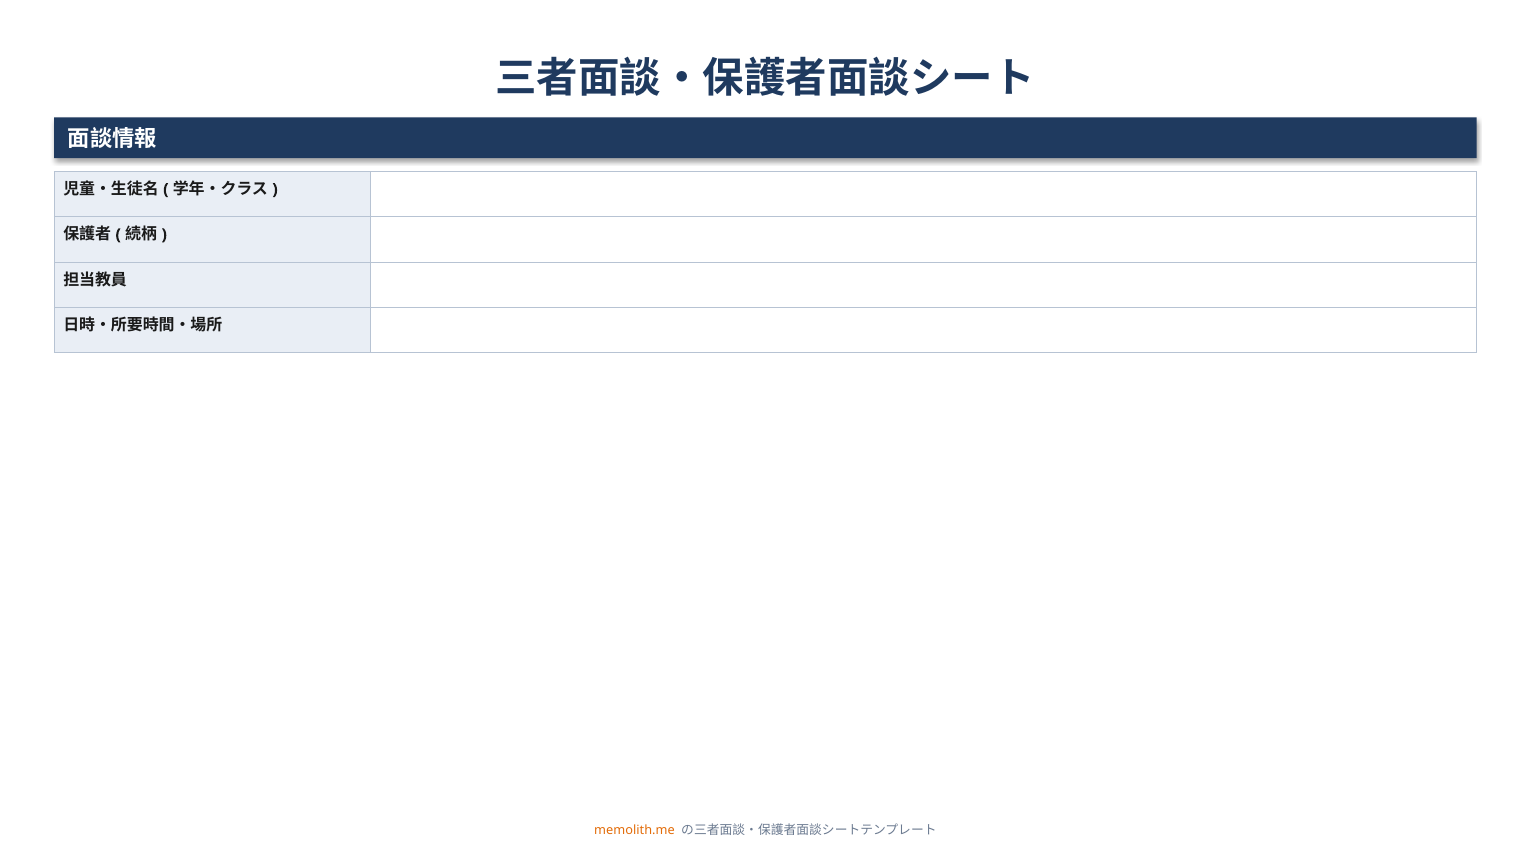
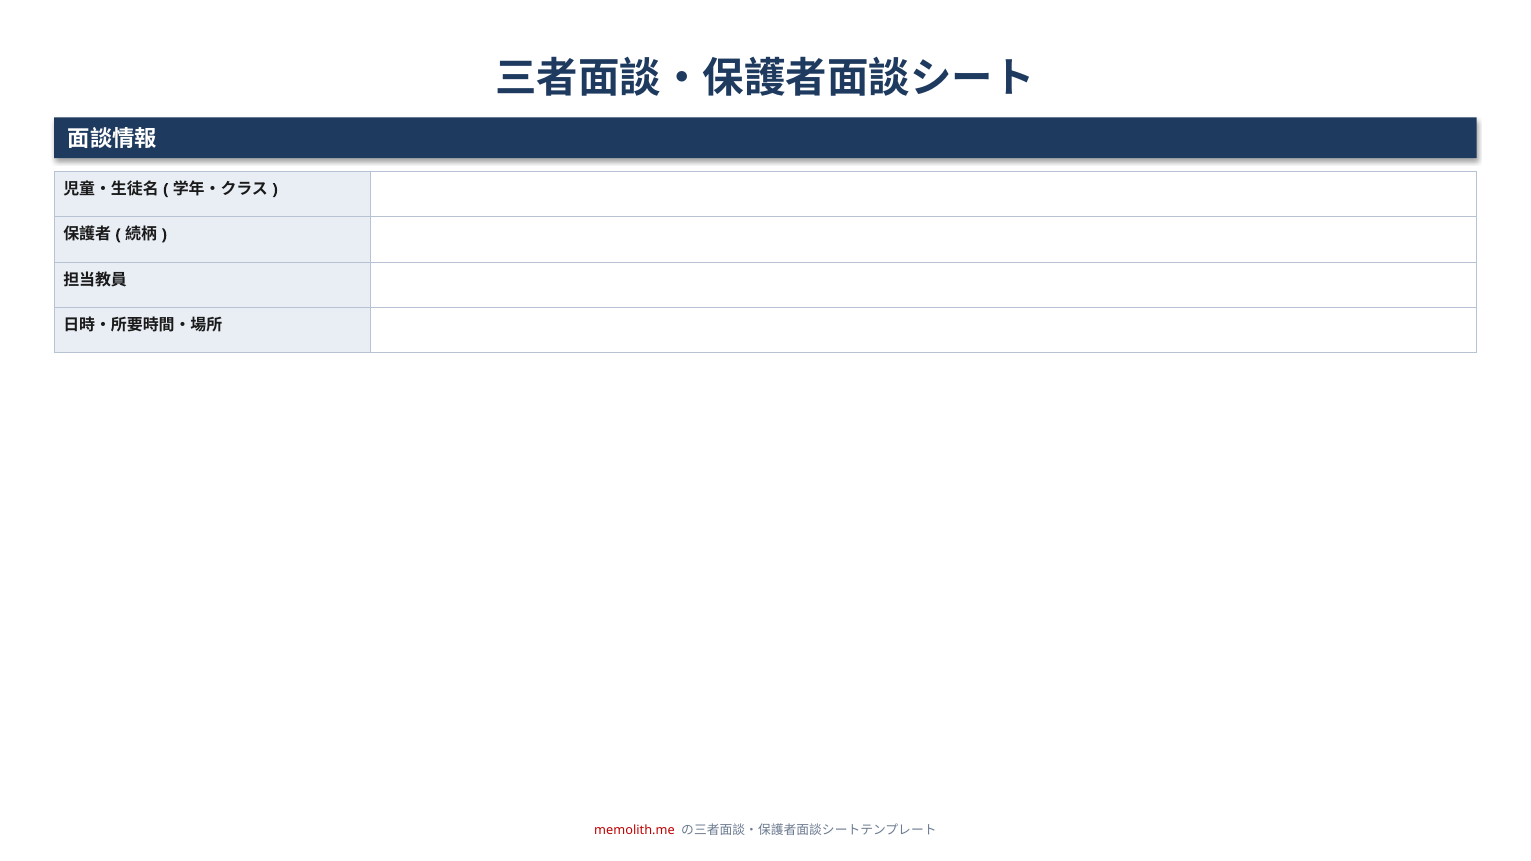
memolith.me colour: orange -> red (634, 830)
